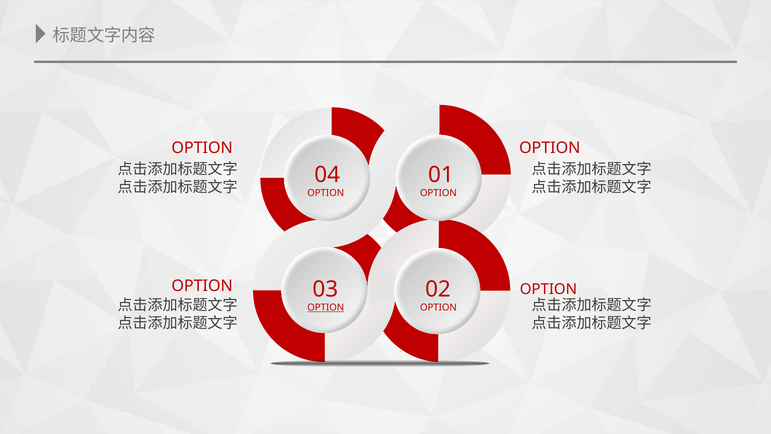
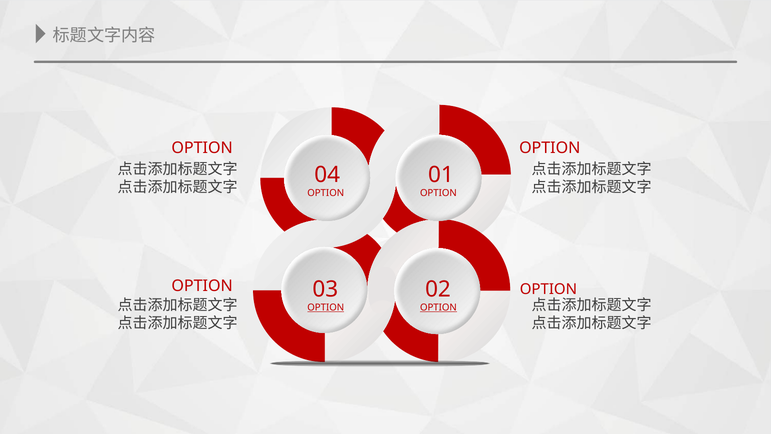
OPTION underline: none -> present (438, 307)
